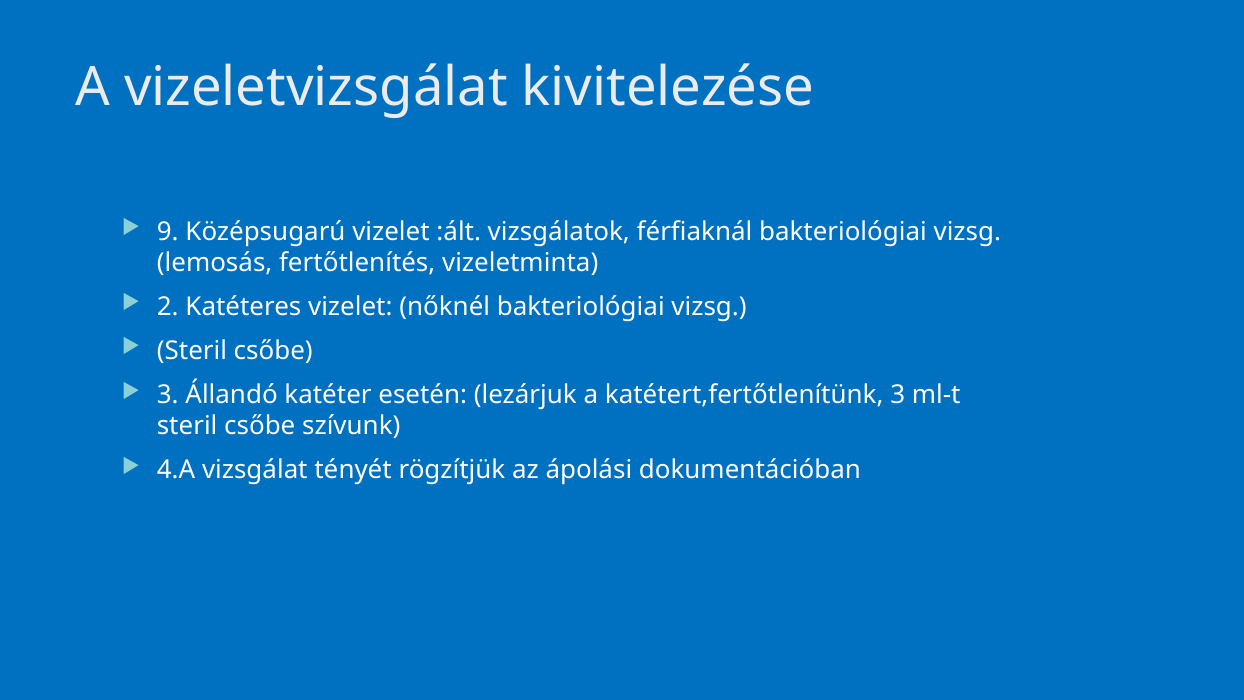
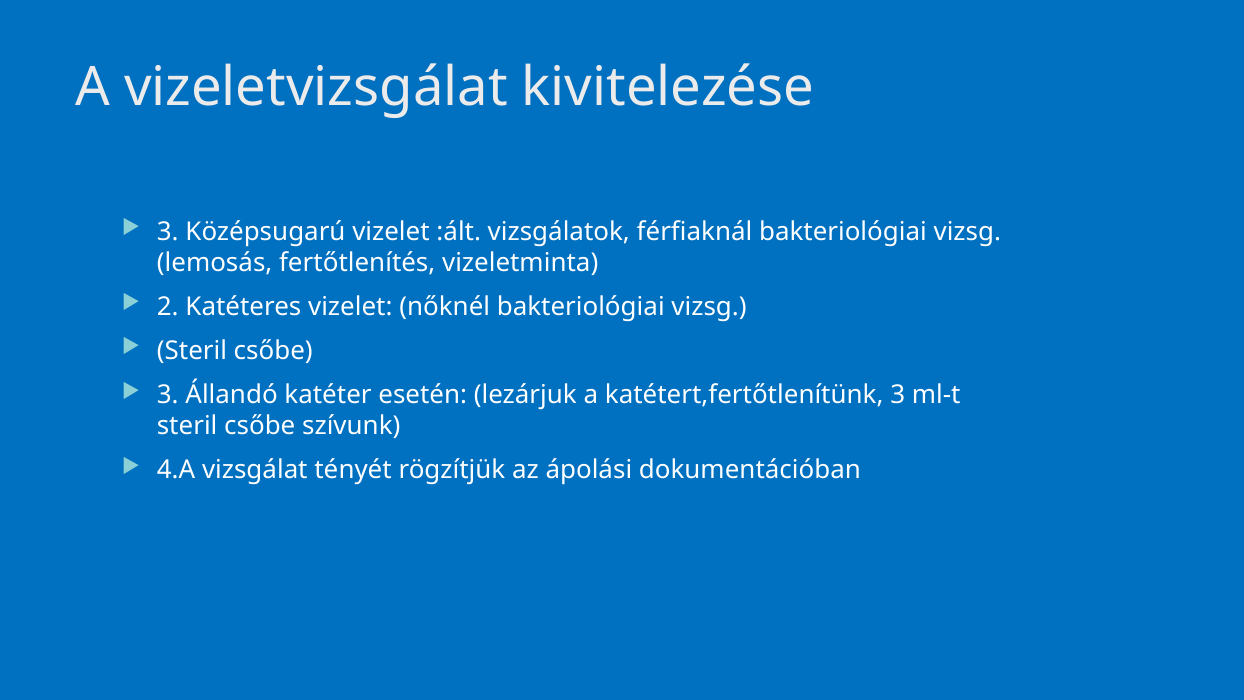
9: 9 -> 3 (168, 232)
